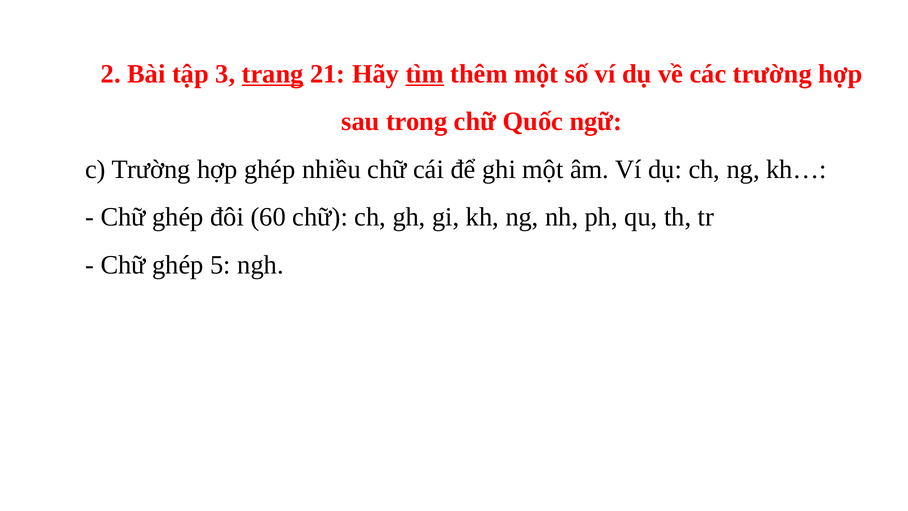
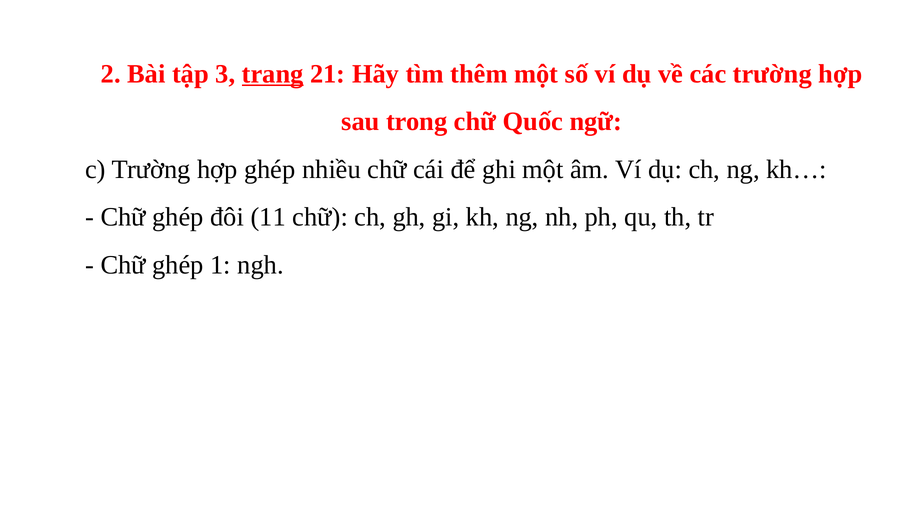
tìm underline: present -> none (425, 74)
60: 60 -> 11 (268, 217)
5: 5 -> 1 (221, 265)
